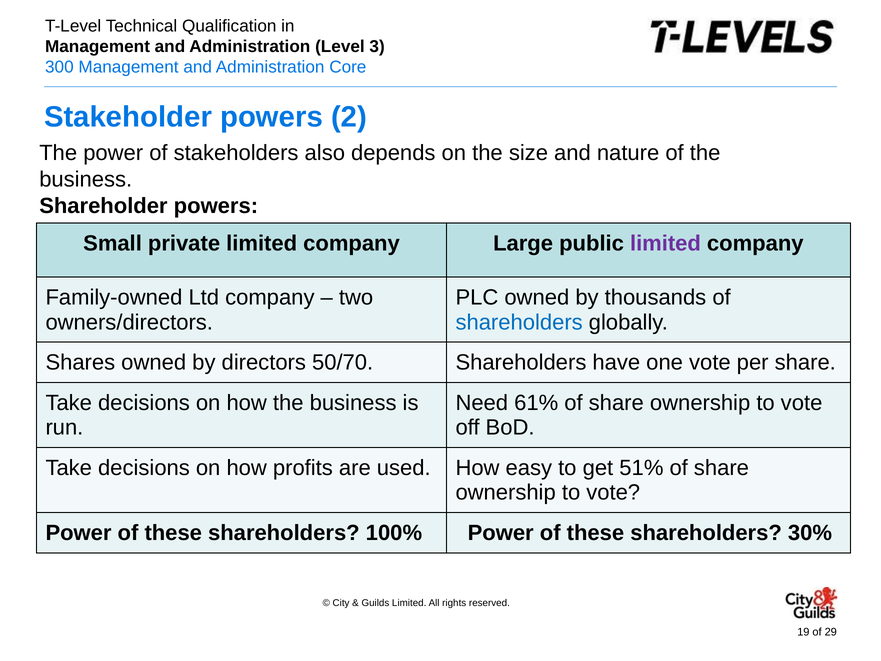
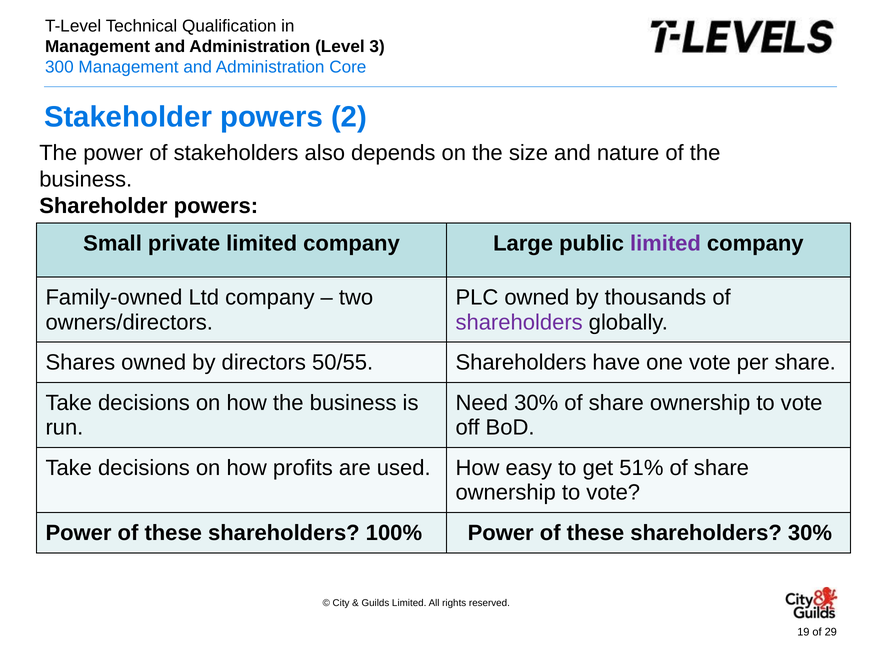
shareholders colour: blue -> purple (519, 322)
50/70: 50/70 -> 50/55 (343, 363)
Need 61%: 61% -> 30% (536, 403)
